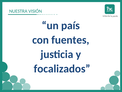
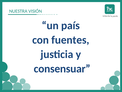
focalizados: focalizados -> consensuar (62, 68)
